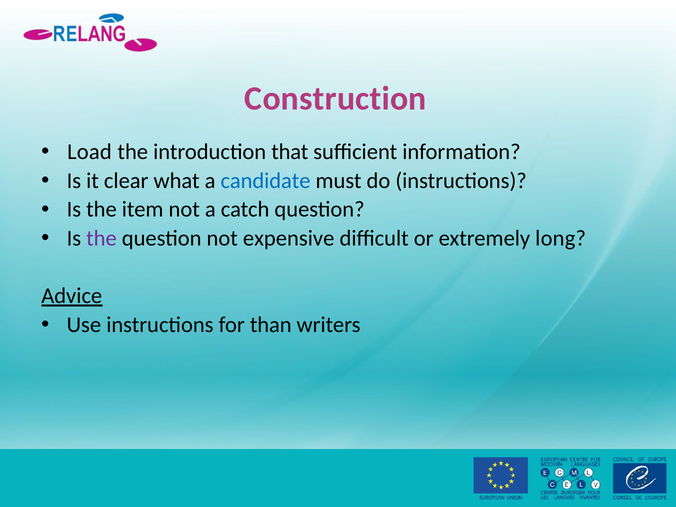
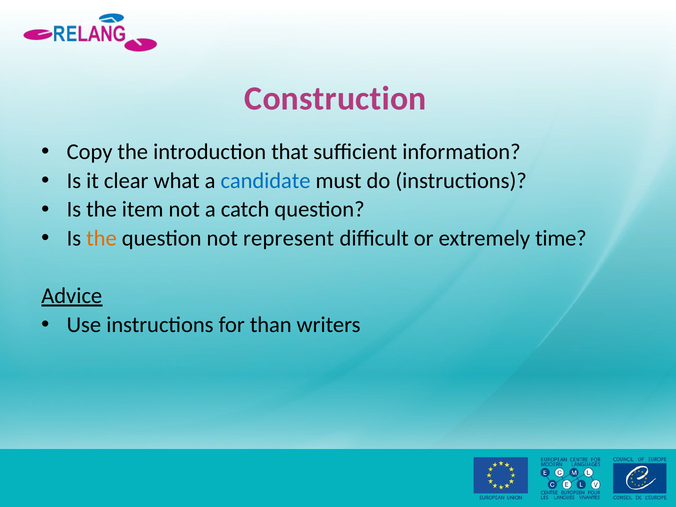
Load: Load -> Copy (90, 152)
the colour: purple -> orange (101, 238)
expensive: expensive -> represent (289, 238)
long: long -> time (561, 238)
